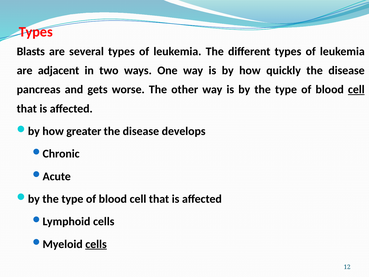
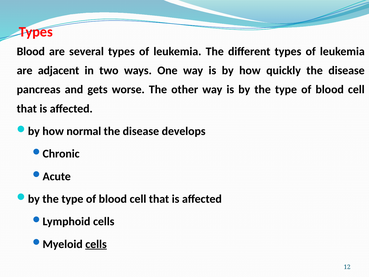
Blasts: Blasts -> Blood (31, 51)
cell underline: present -> none (356, 89)
greater: greater -> normal (84, 131)
